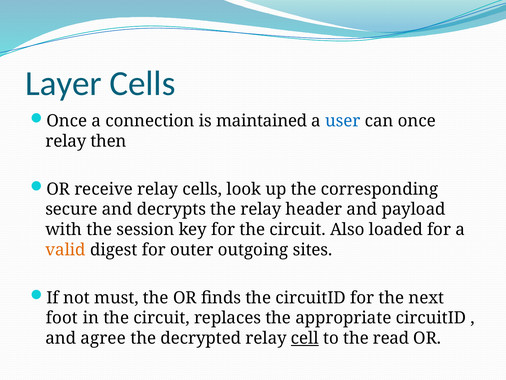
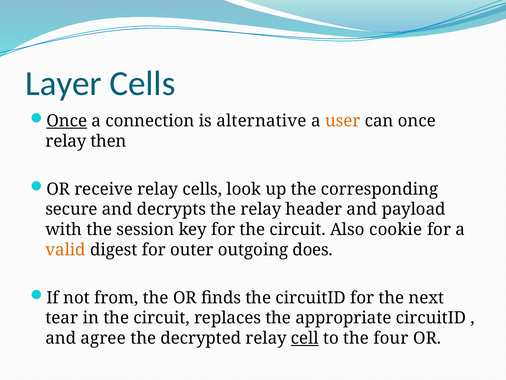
Once underline: none -> present (67, 121)
maintained: maintained -> alternative (261, 121)
user colour: blue -> orange (343, 121)
loaded: loaded -> cookie (396, 229)
sites: sites -> does (313, 250)
must: must -> from (116, 297)
foot: foot -> tear (62, 318)
read: read -> four (391, 338)
